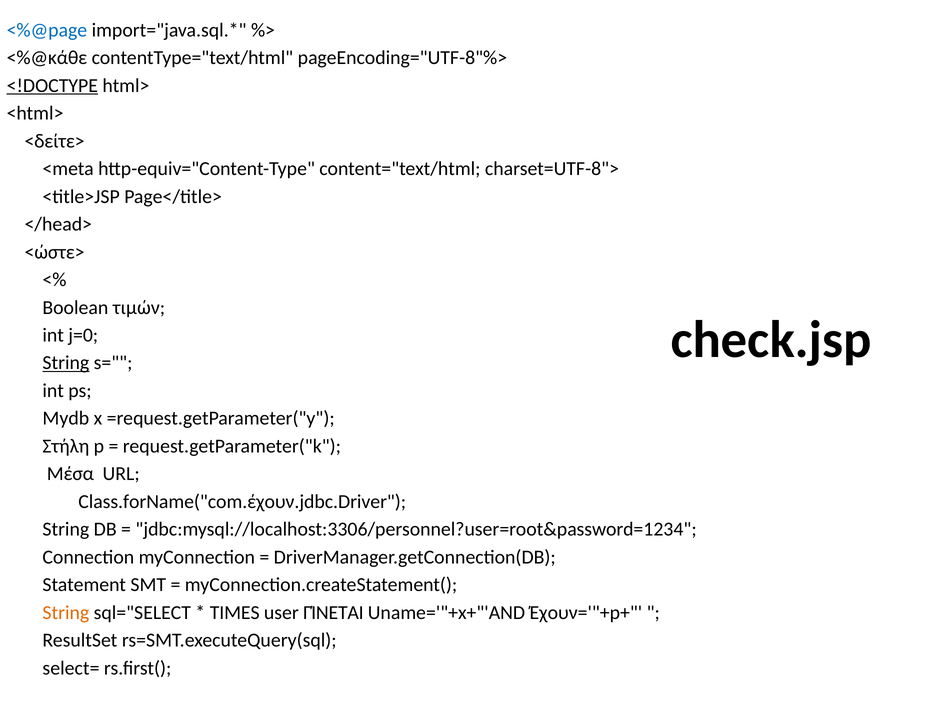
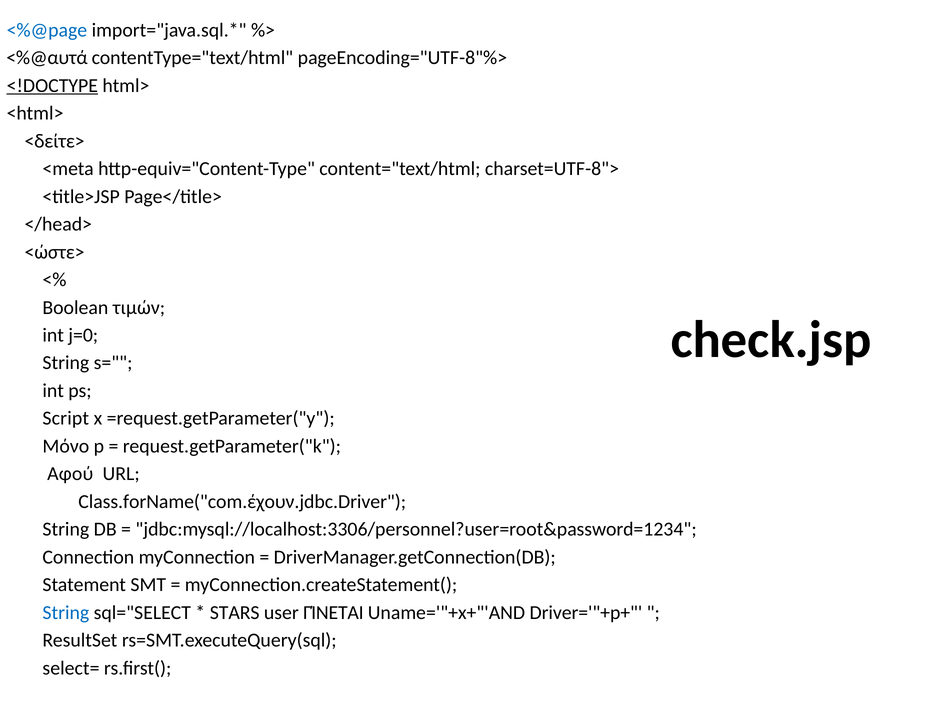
<%@κάθε: <%@κάθε -> <%@αυτά (47, 58)
String underline: present -> none (66, 363)
Mydb: Mydb -> Script (66, 419)
Στήλη: Στήλη -> Μόνο (66, 446)
Μέσα: Μέσα -> Αφού (70, 474)
String colour: orange -> blue (66, 613)
TIMES: TIMES -> STARS (235, 613)
Έχουν='"+p+: Έχουν='"+p+ -> Driver='"+p+ (586, 613)
